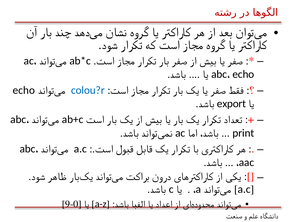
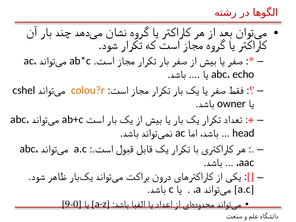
echo: echo -> cshel (24, 90)
colou?r colour: blue -> orange (88, 90)
export: export -> owner (231, 104)
print: print -> head (243, 133)
